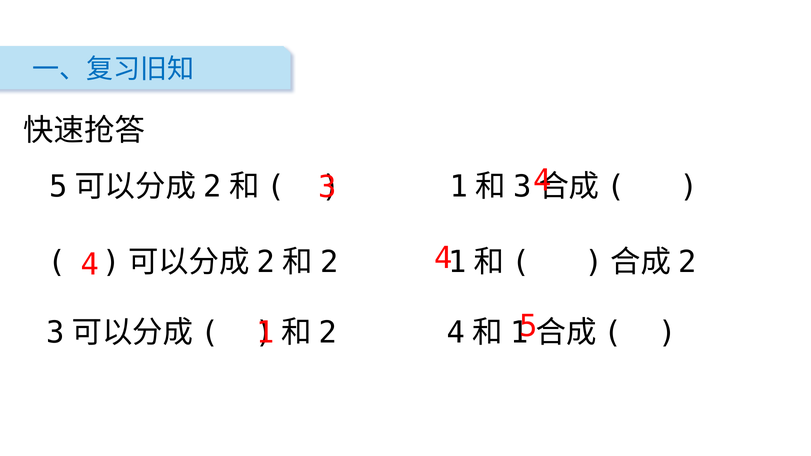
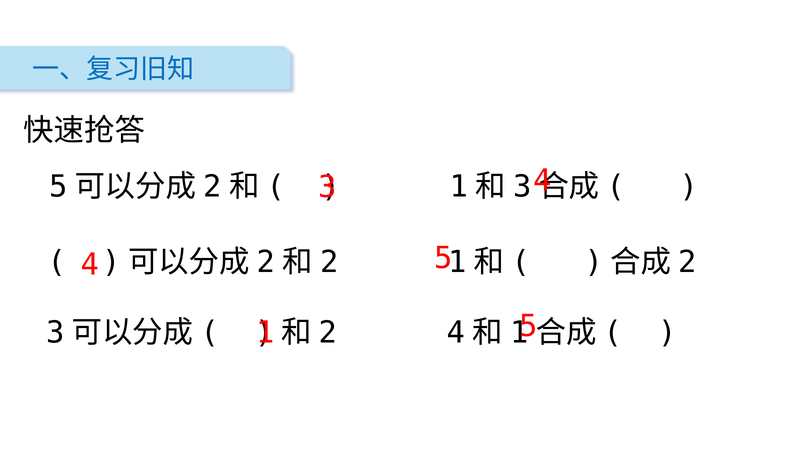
4: 4 -> 5 (443, 258)
